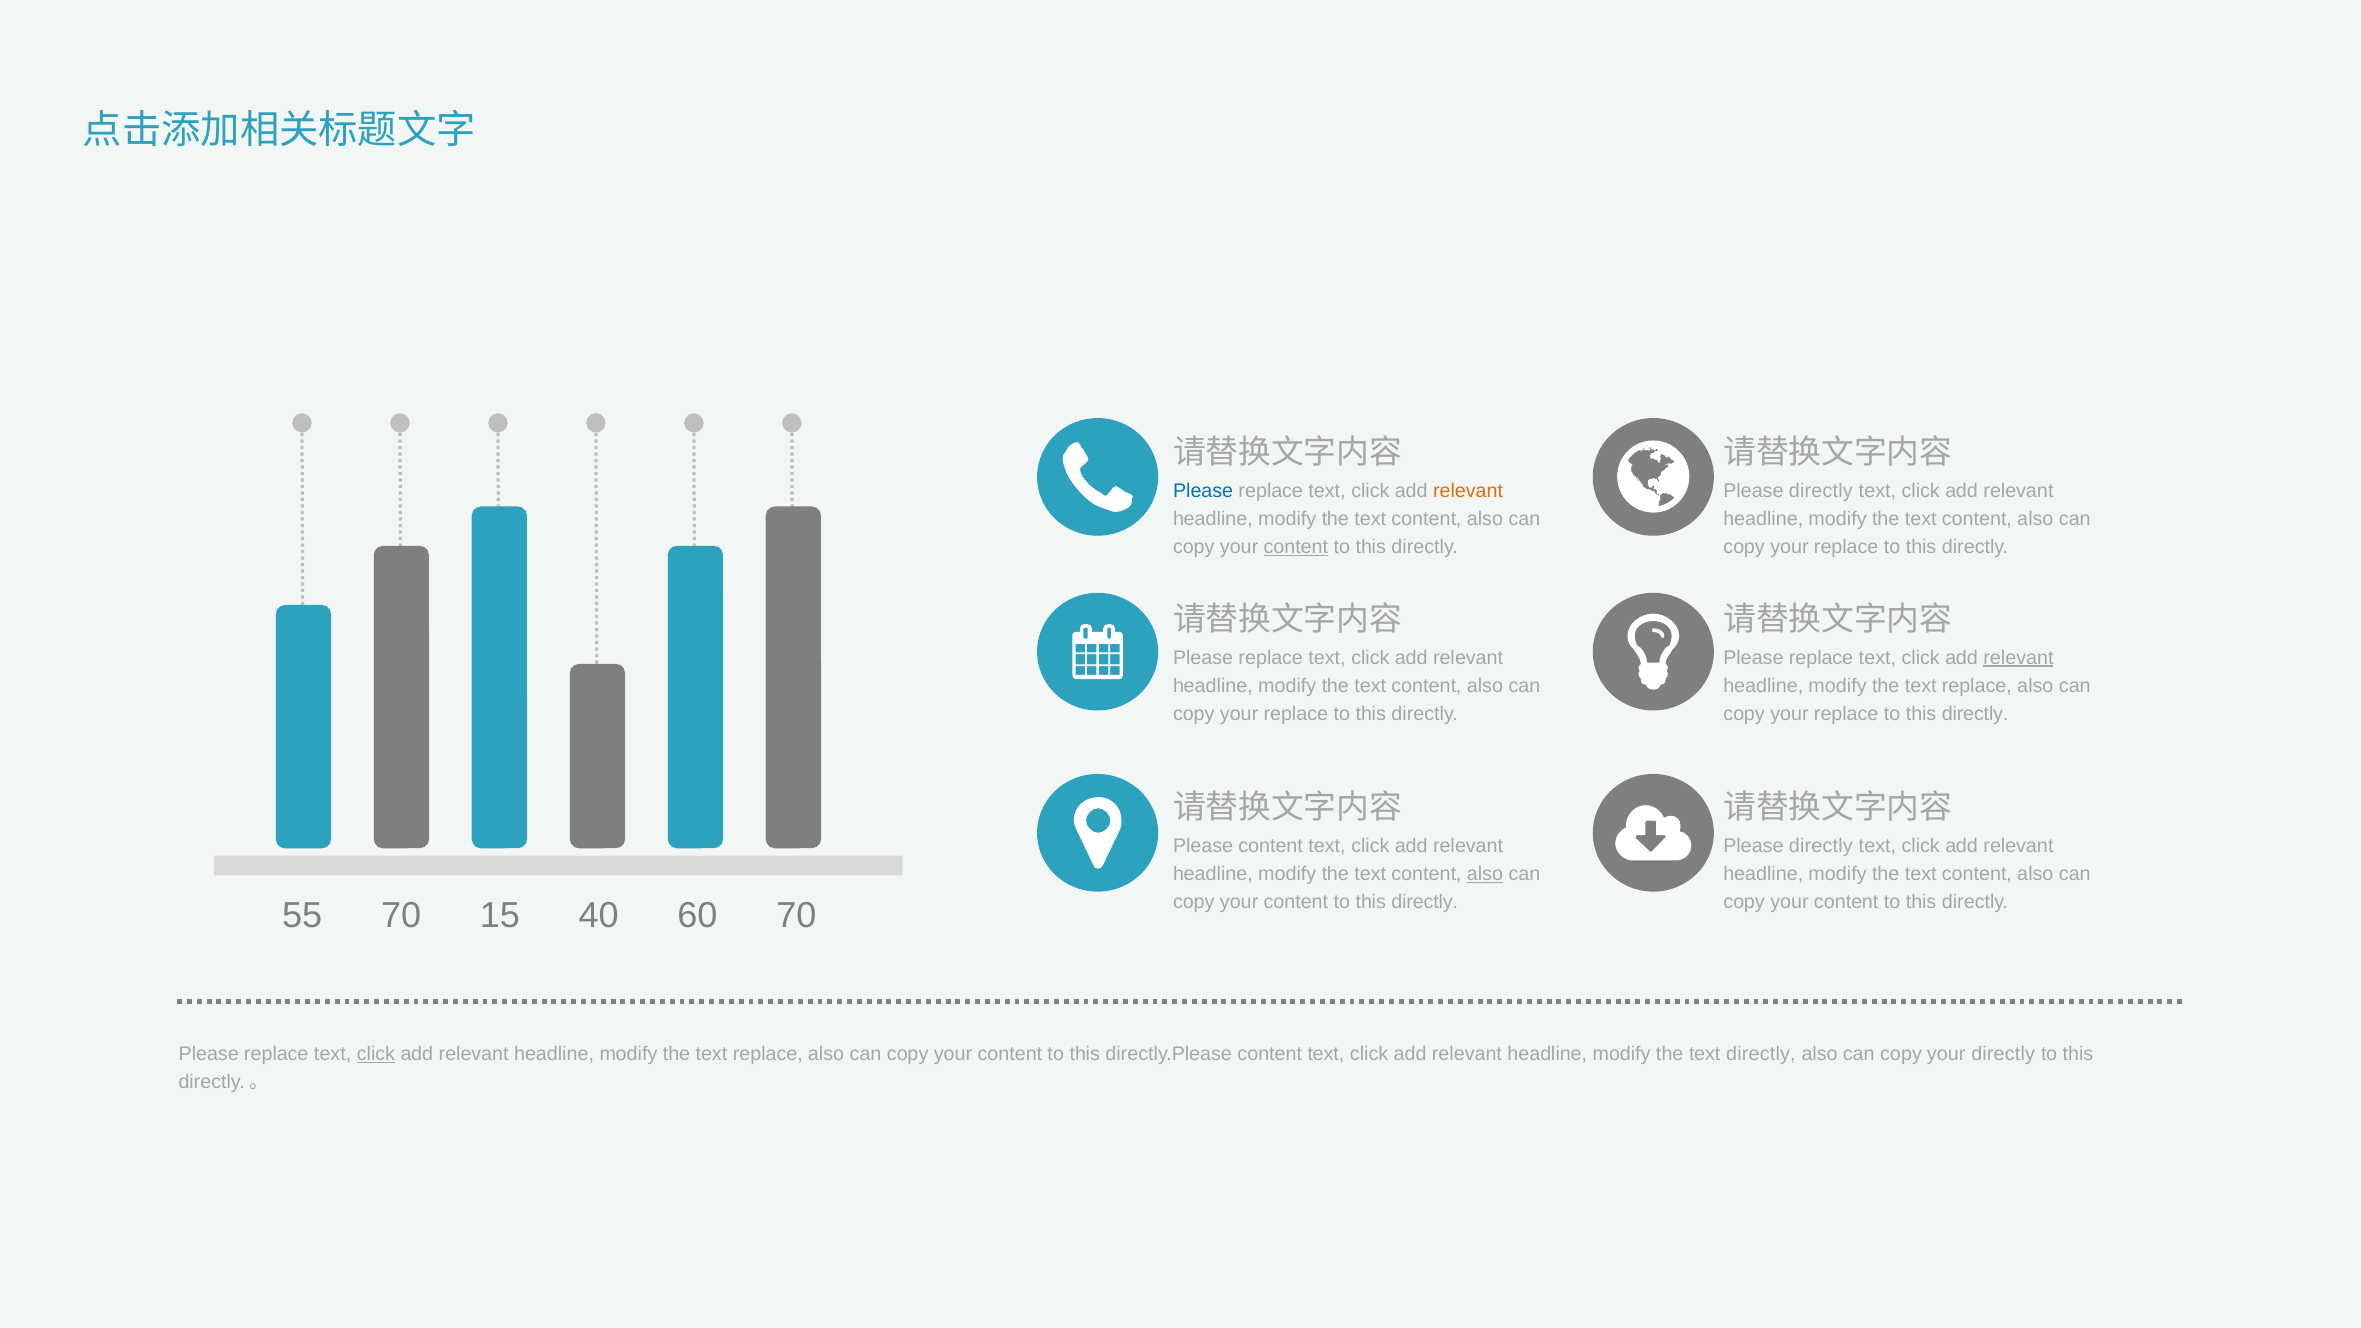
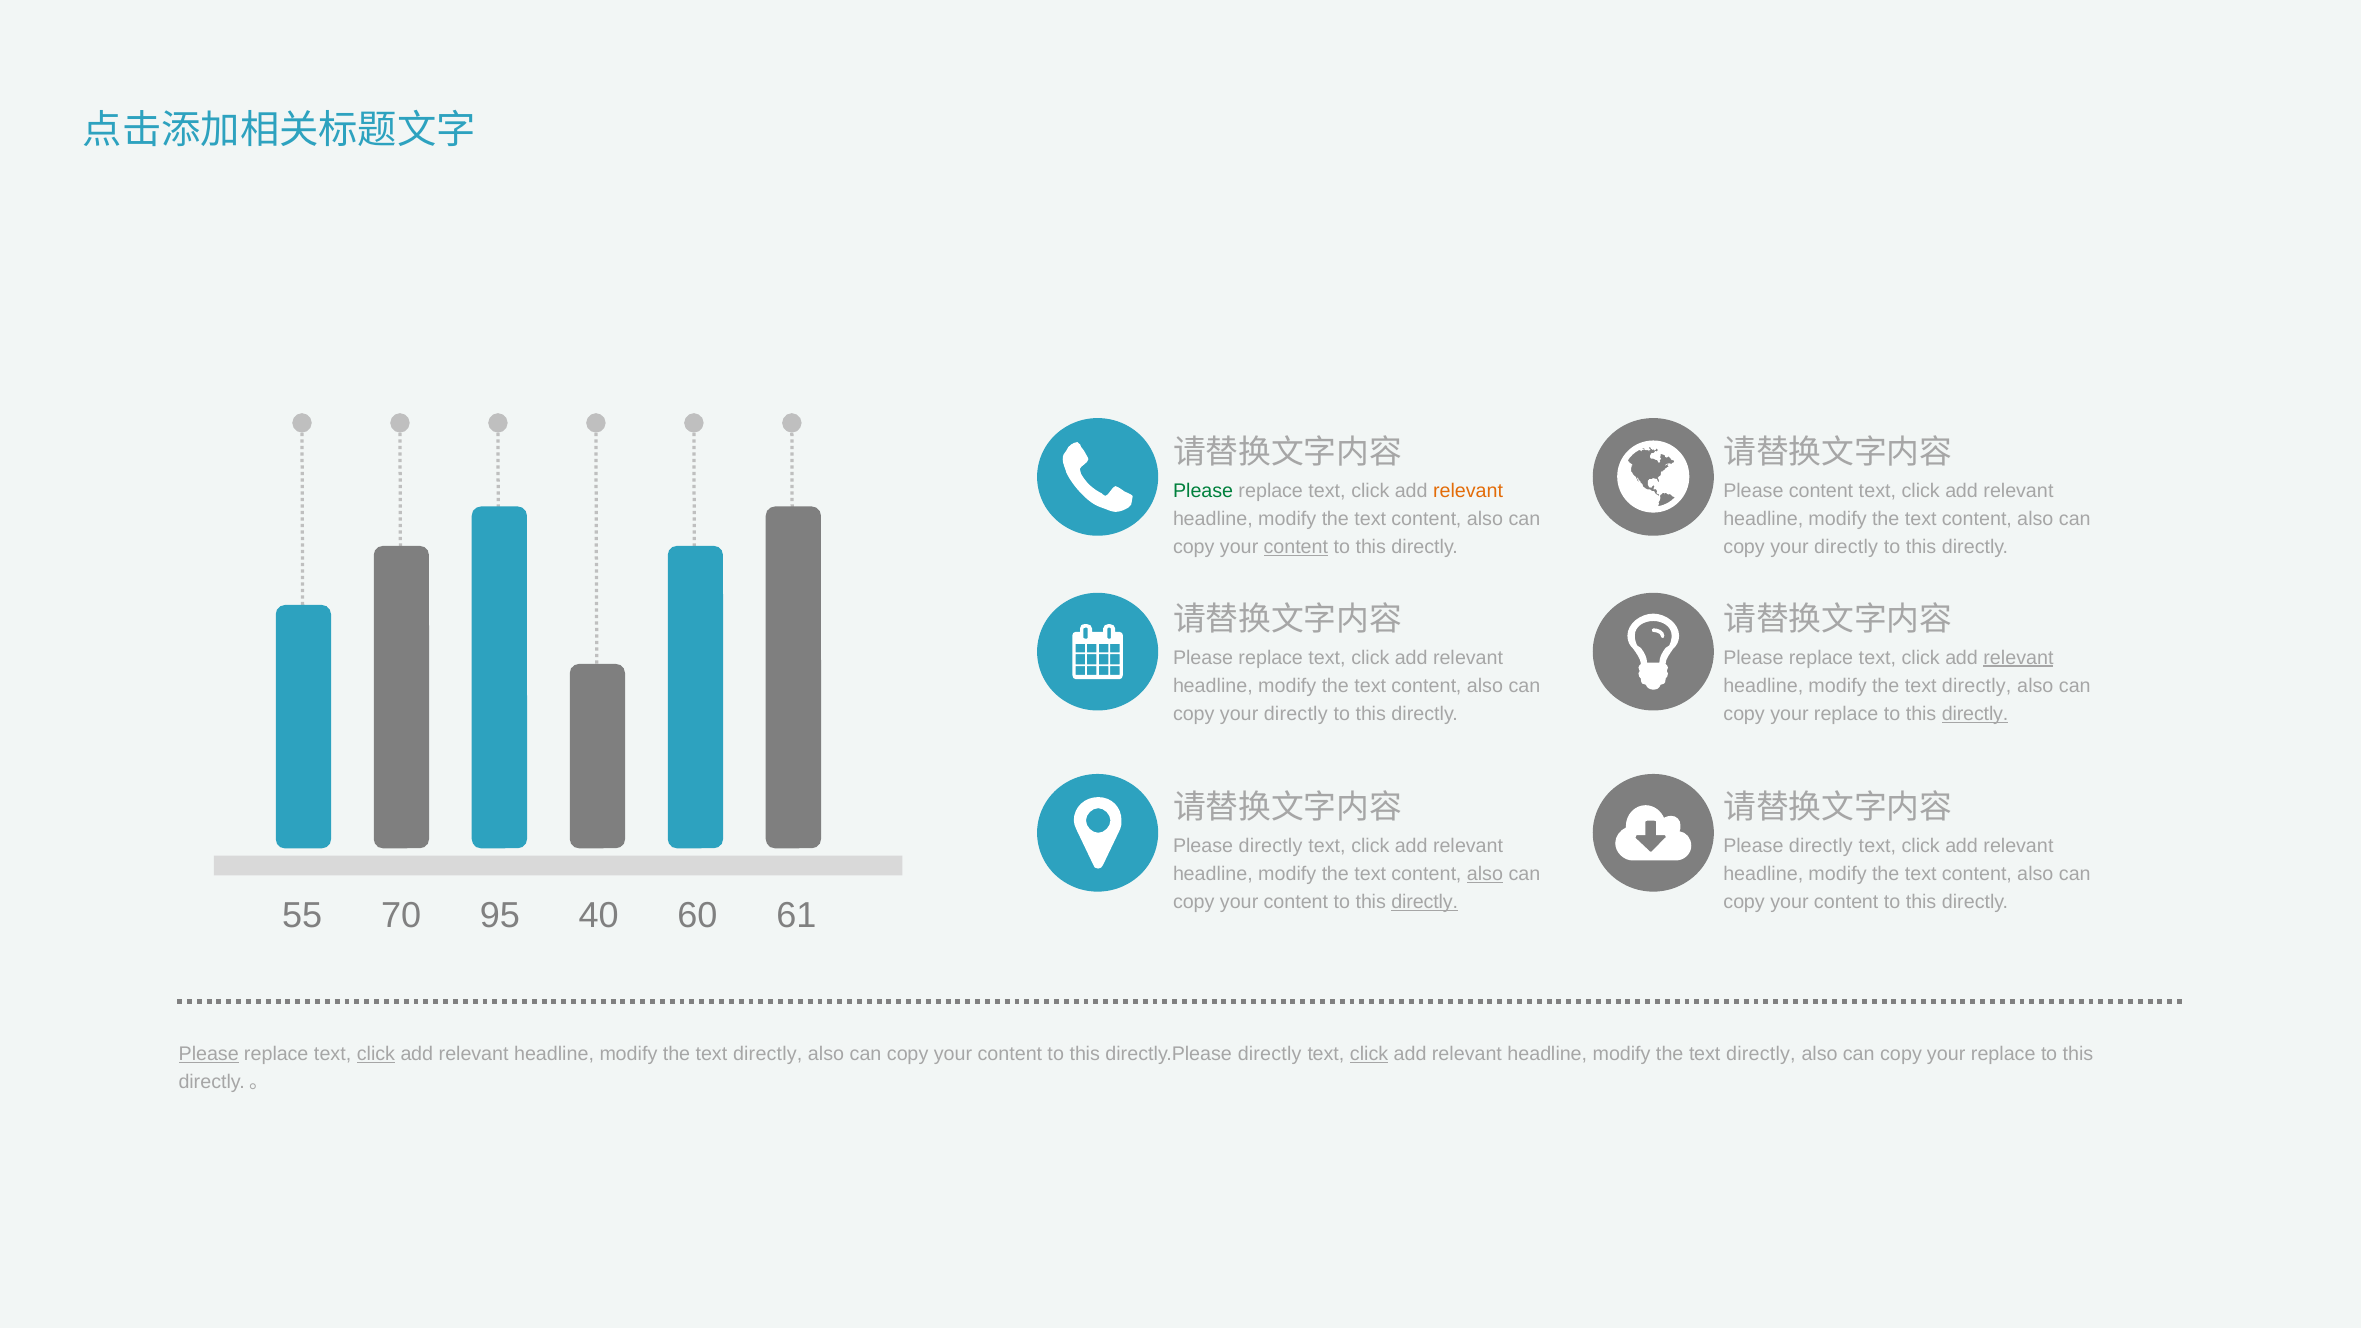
Please colour: blue -> green (1203, 491)
directly: directly -> content (1821, 491)
replace: replace -> directly (1846, 547)
replace: replace -> directly (1977, 686)
replace: replace -> directly (1296, 714)
directly underline: none -> present (1975, 714)
content: content -> directly (1271, 846)
directly underline: none -> present (1425, 902)
15: 15 -> 95 (500, 916)
60 70: 70 -> 61 (796, 916)
Please underline: none -> present (209, 1054)
replace: replace -> directly (768, 1054)
directly.Please content: content -> directly (1270, 1054)
click underline: none -> present (1369, 1054)
directly: directly -> replace (2003, 1054)
